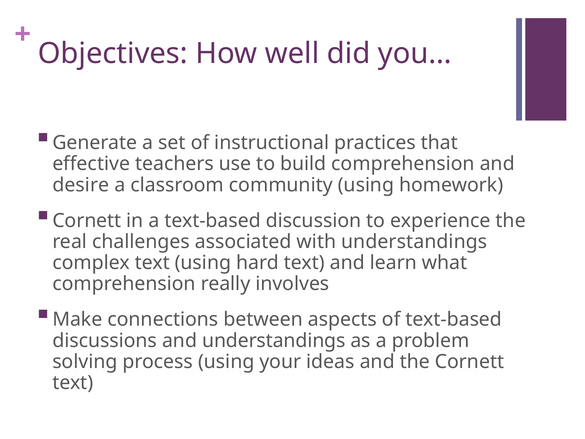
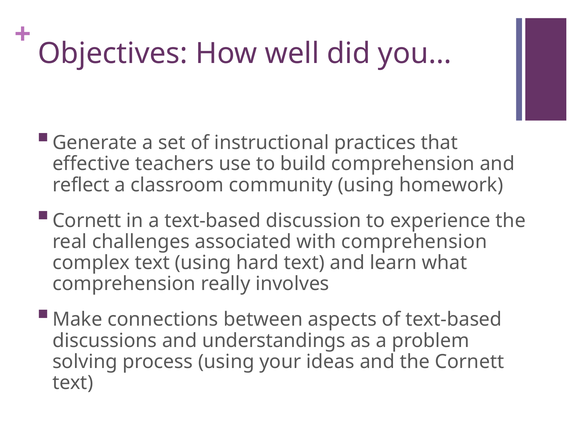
desire: desire -> reflect (81, 185)
with understandings: understandings -> comprehension (414, 242)
